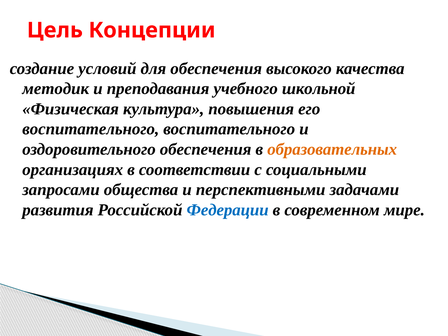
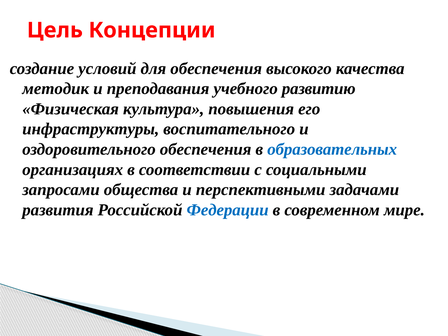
школьной: школьной -> развитию (319, 89)
воспитательного: воспитательного -> инфраструктуры (91, 129)
образовательных colour: orange -> blue (332, 149)
